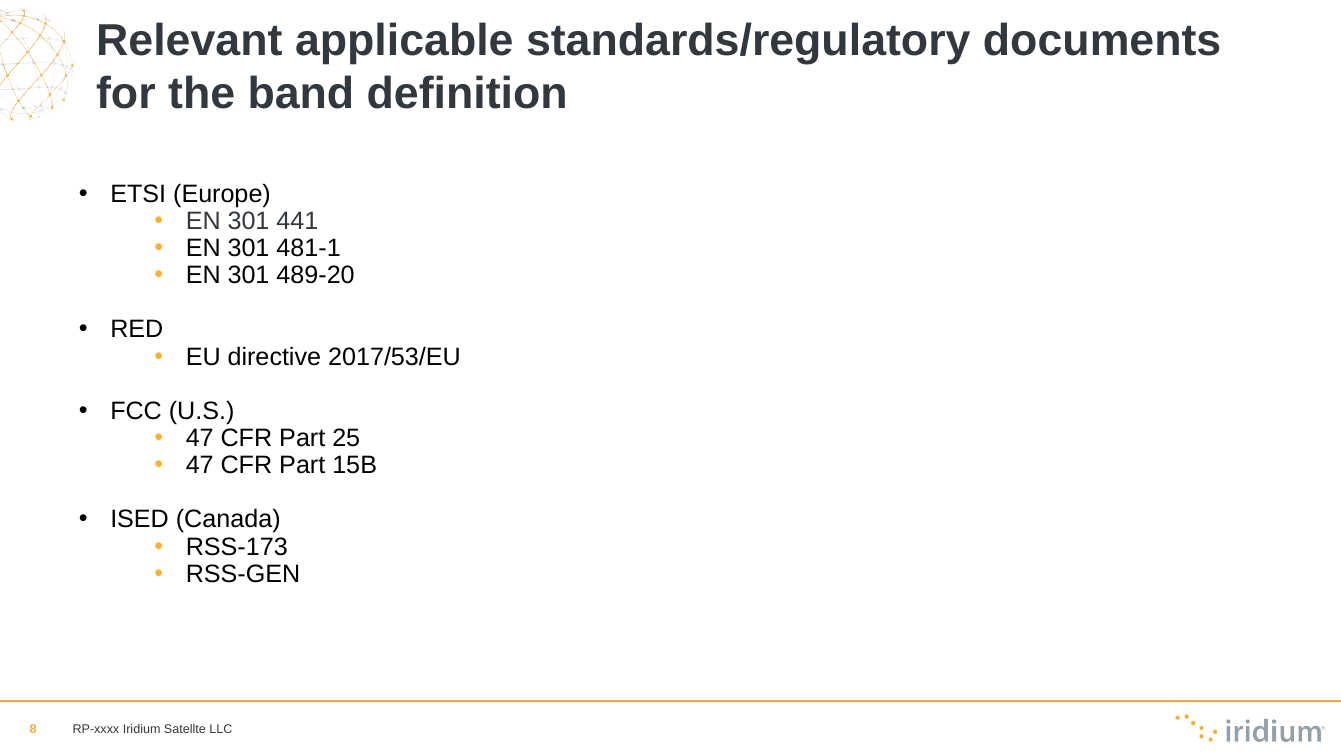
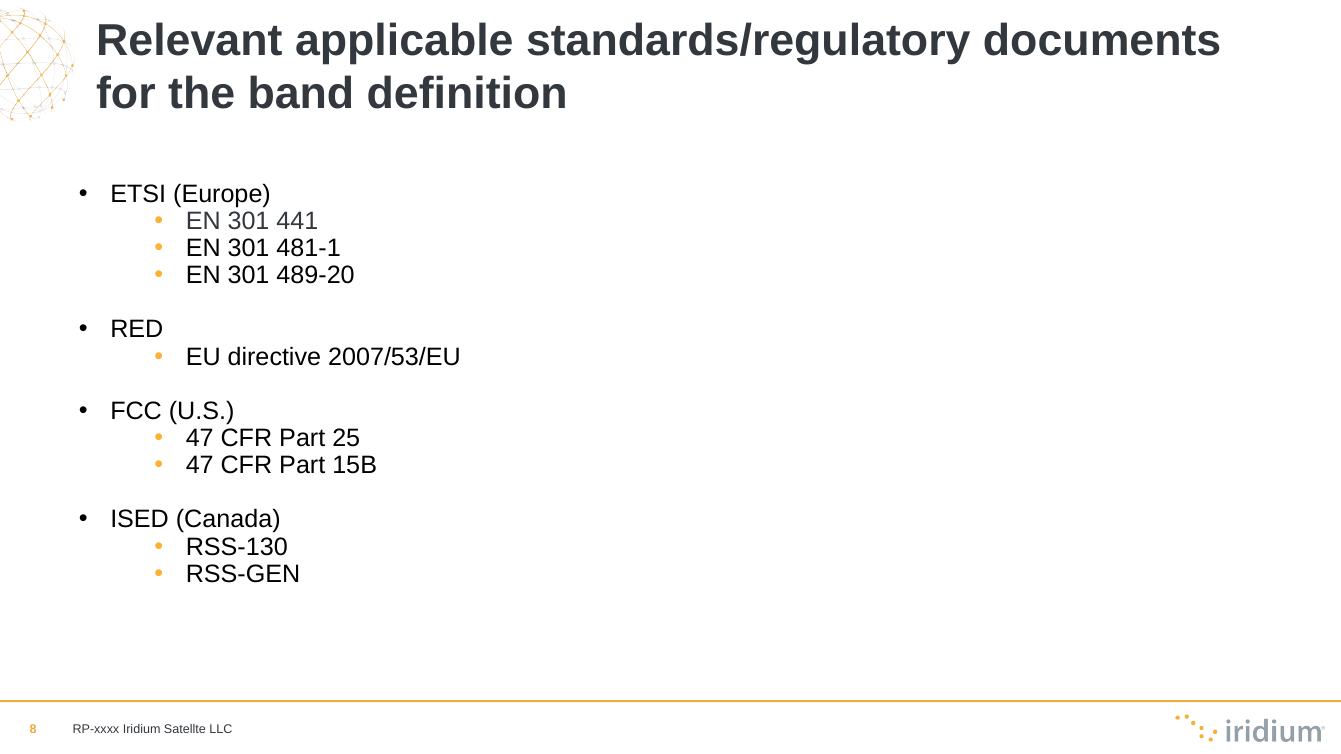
2017/53/EU: 2017/53/EU -> 2007/53/EU (394, 357)
RSS-173: RSS-173 -> RSS-130 (237, 547)
